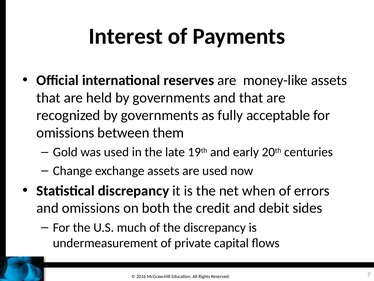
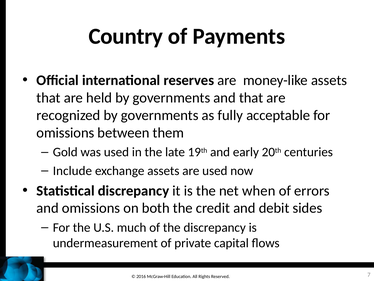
Interest: Interest -> Country (126, 36)
Change: Change -> Include (72, 170)
